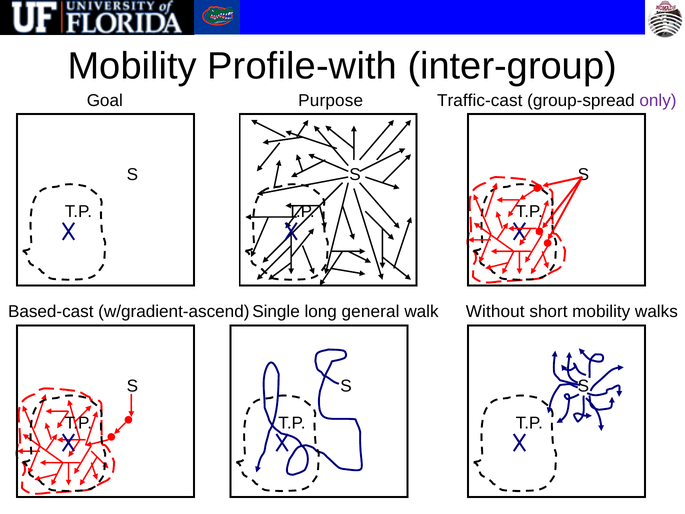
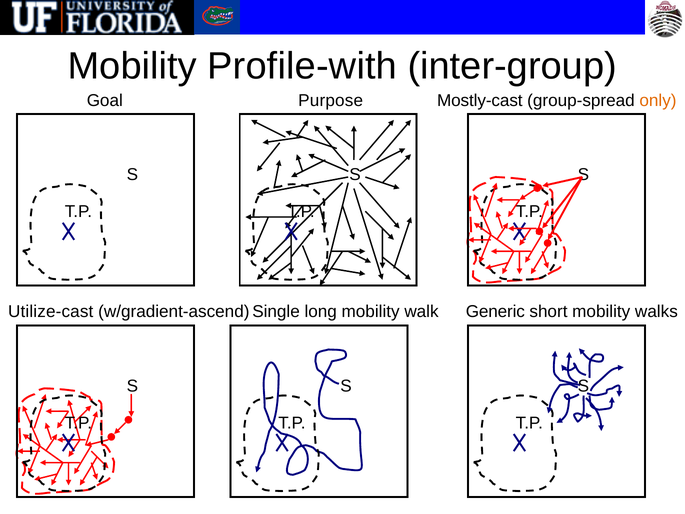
Traffic-cast: Traffic-cast -> Mostly-cast (480, 100)
only colour: purple -> orange (658, 100)
Based-cast: Based-cast -> Utilize-cast (51, 312)
long general: general -> mobility (371, 312)
Without: Without -> Generic (495, 312)
